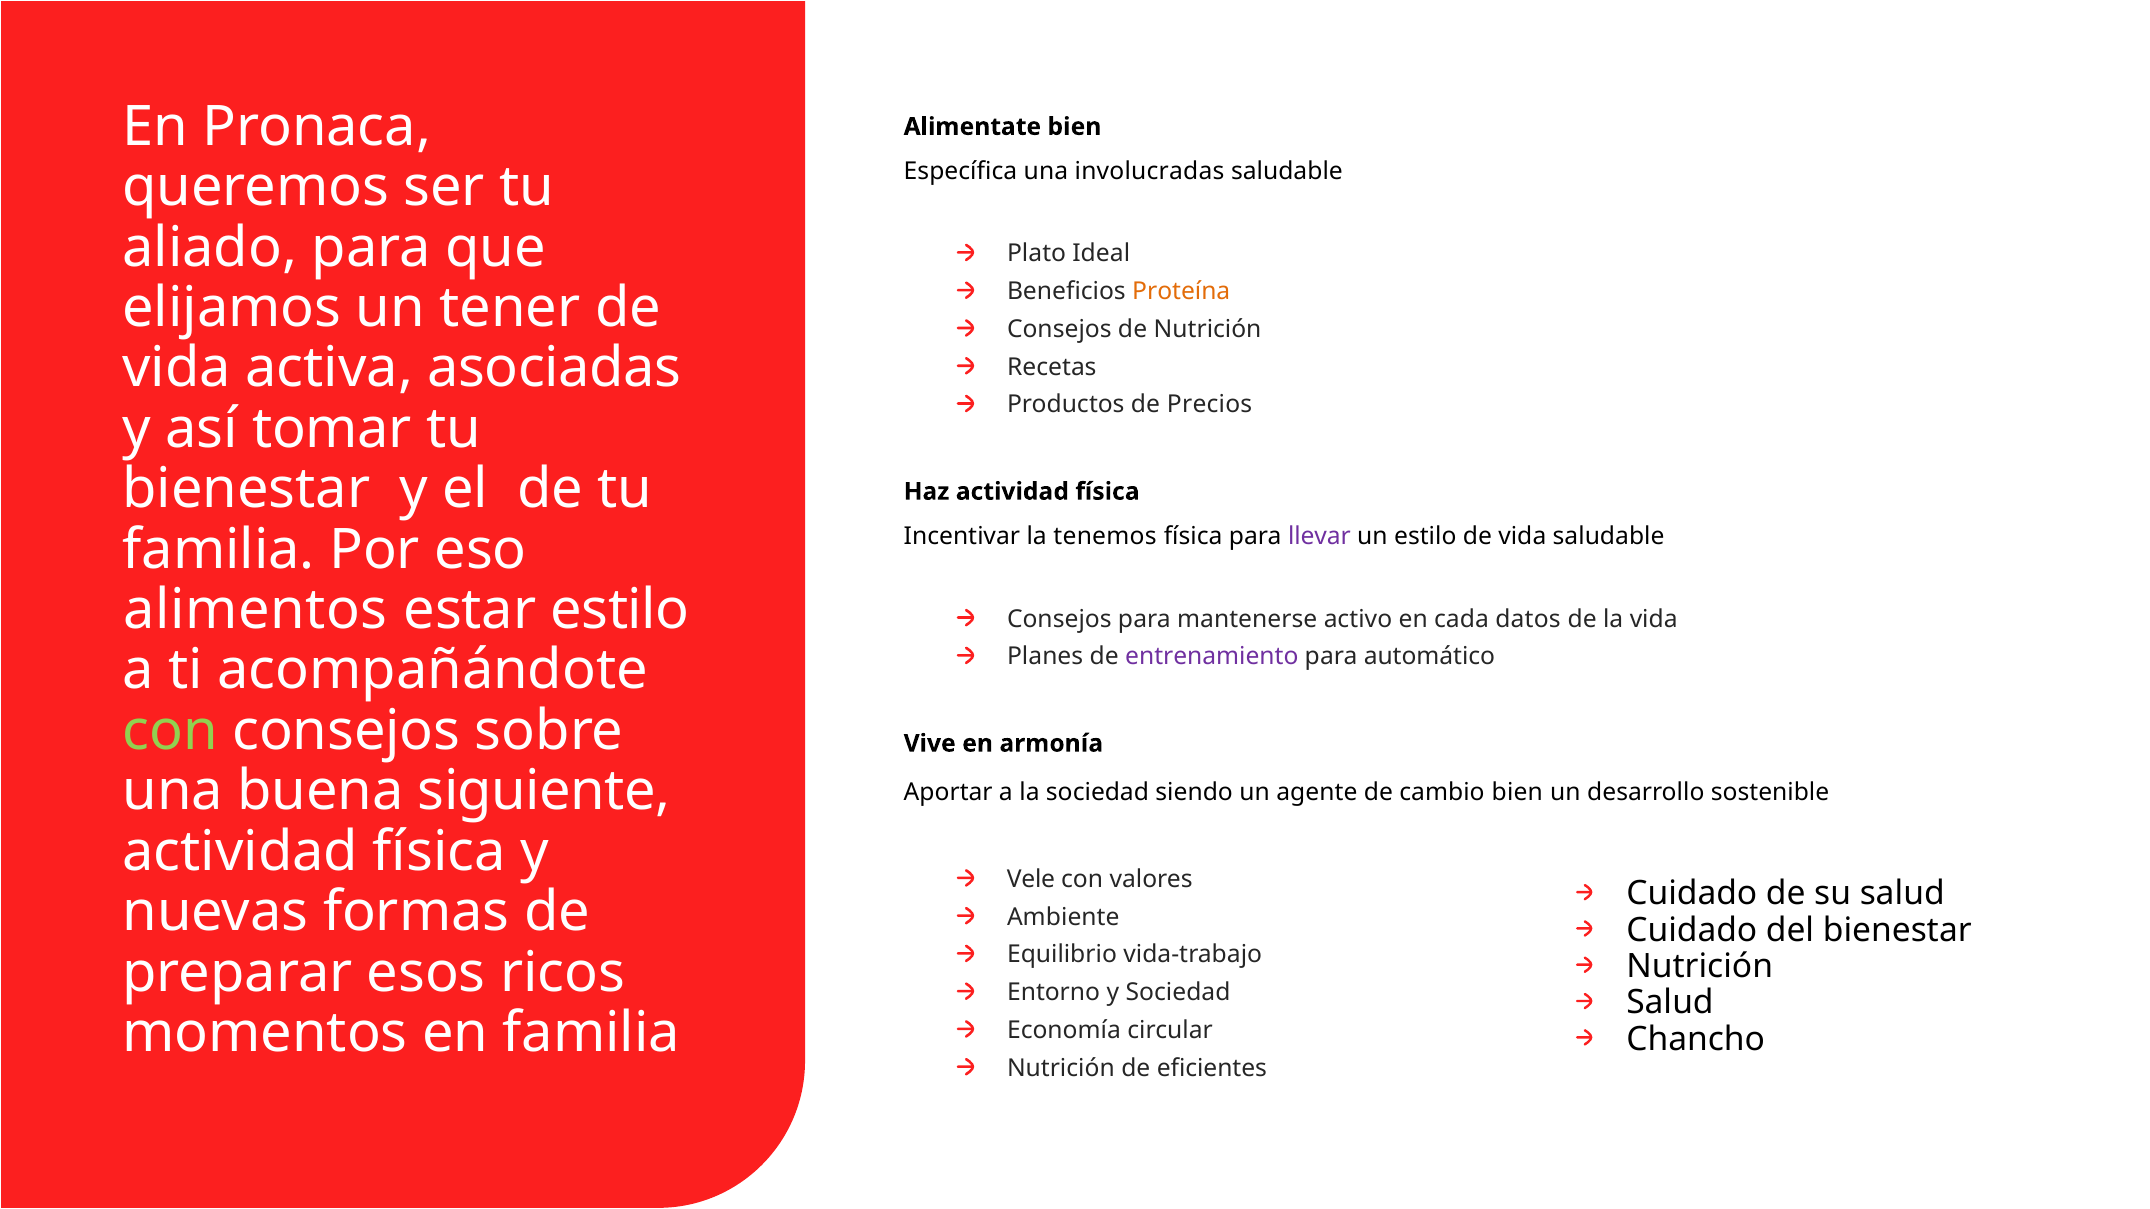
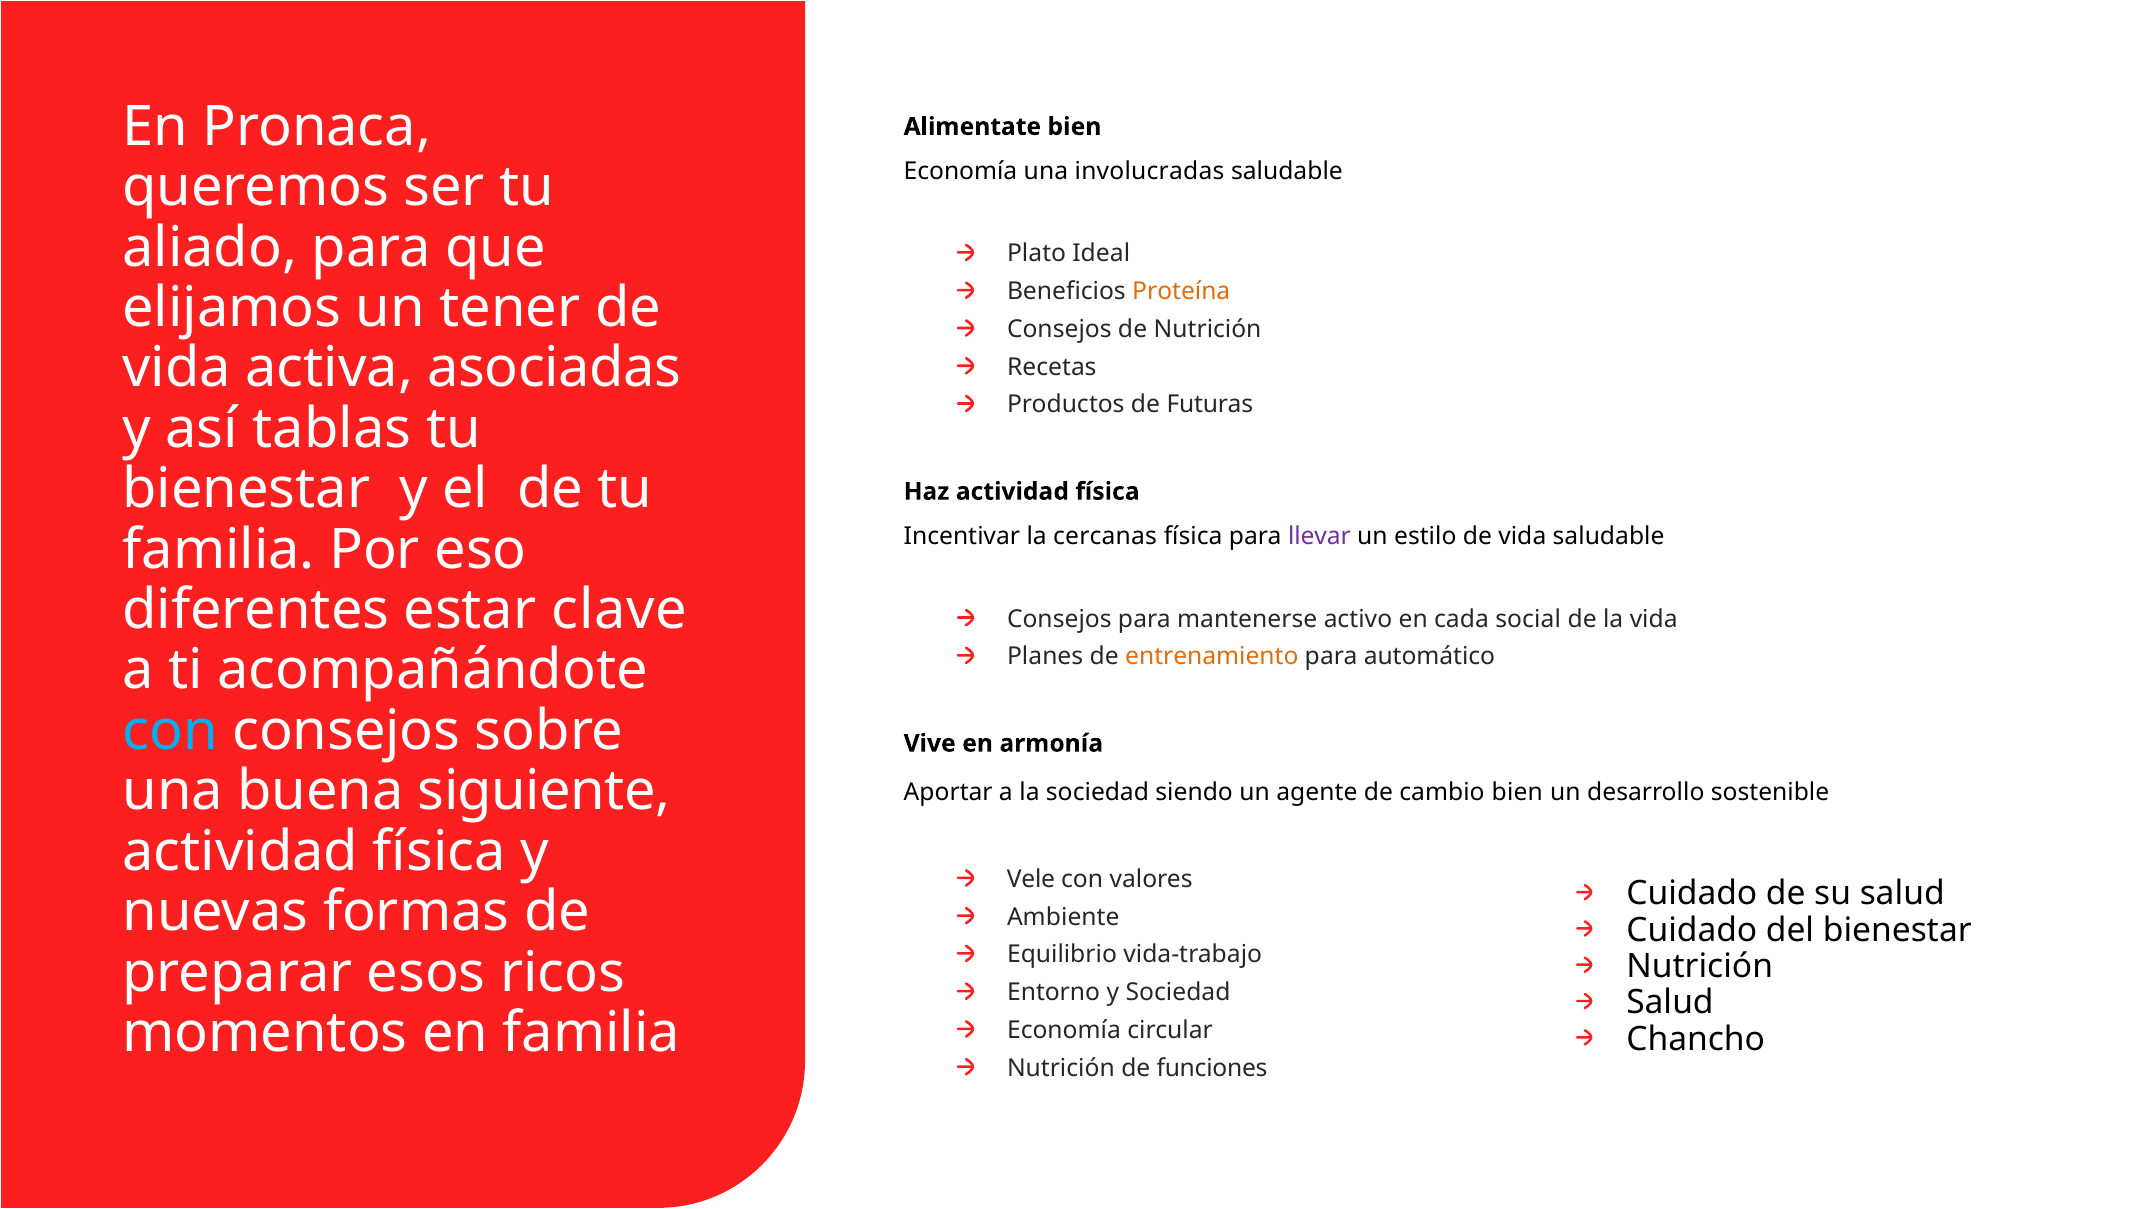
Específica: Específica -> Economía (960, 172)
Precios: Precios -> Futuras (1210, 405)
tomar: tomar -> tablas (332, 429)
tenemos: tenemos -> cercanas (1105, 537)
alimentos: alimentos -> diferentes (256, 610)
estar estilo: estilo -> clave (619, 610)
datos: datos -> social (1528, 619)
entrenamiento colour: purple -> orange (1212, 657)
con colour: light green -> light blue (170, 731)
eficientes: eficientes -> funciones (1212, 1068)
